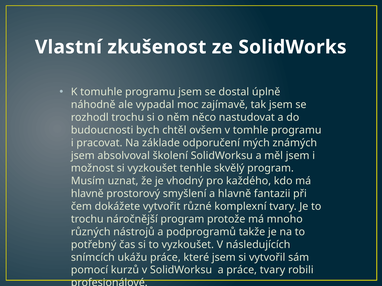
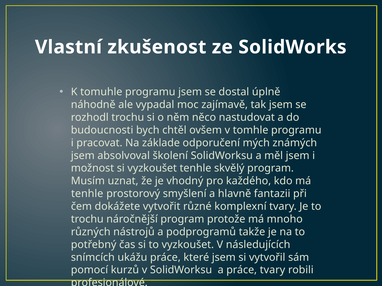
hlavně: hlavně -> tenhle (87, 194)
